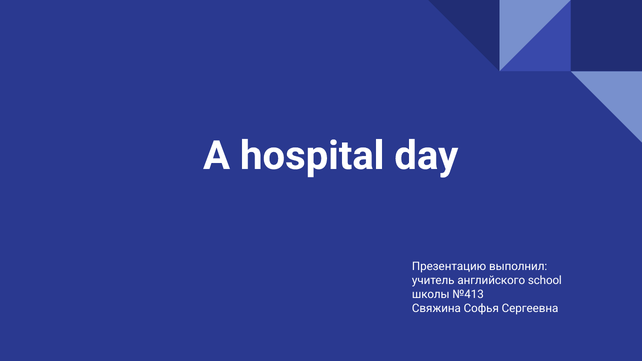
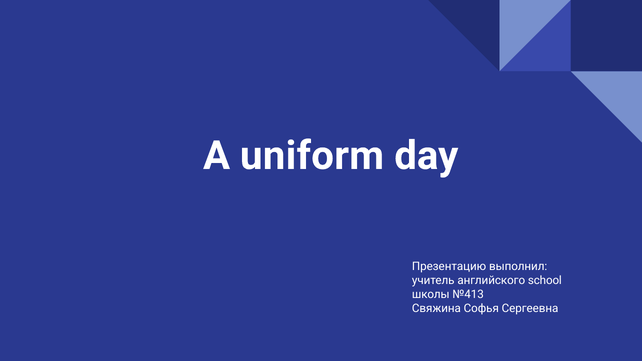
hospital: hospital -> uniform (312, 156)
